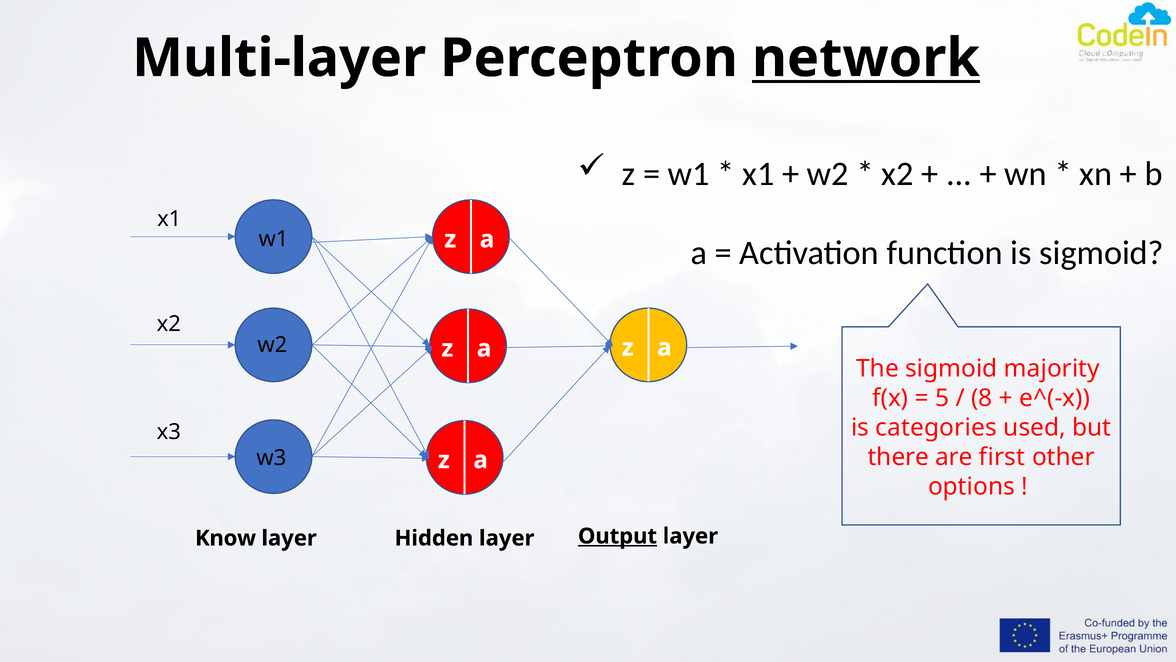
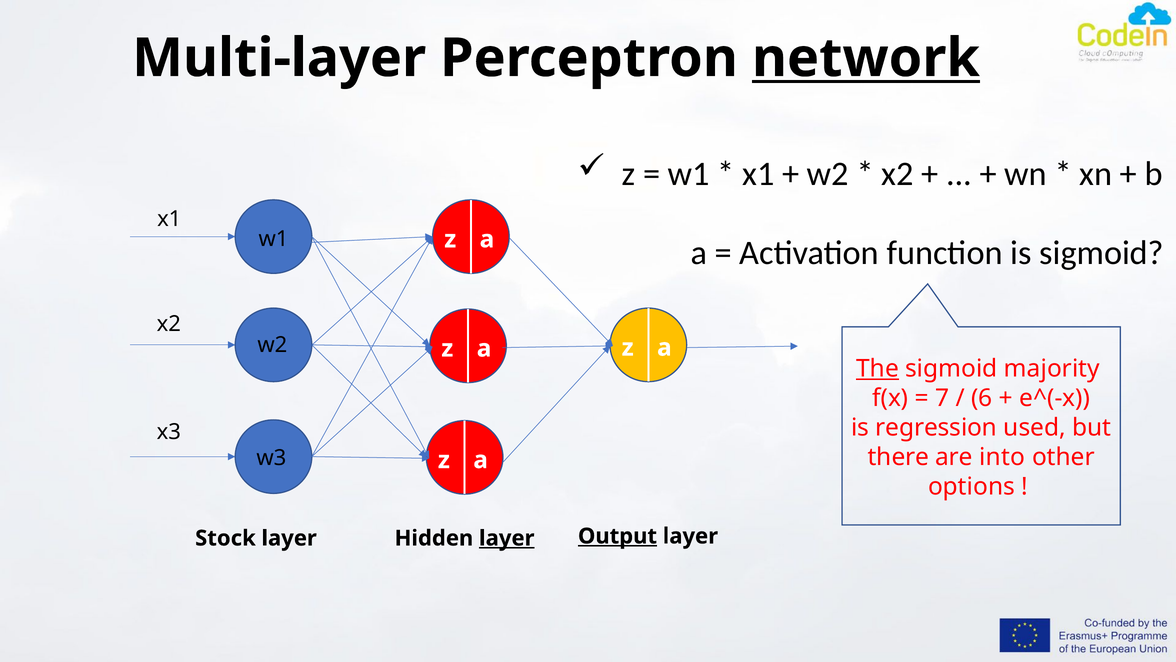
The underline: none -> present (878, 368)
5: 5 -> 7 (942, 398)
8: 8 -> 6 (982, 398)
categories: categories -> regression (936, 427)
first: first -> into (1002, 457)
Know: Know -> Stock (225, 538)
layer underline: none -> present (507, 538)
